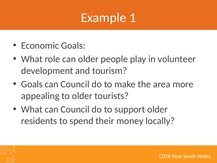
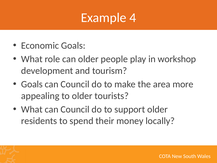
1: 1 -> 4 (133, 18)
volunteer: volunteer -> workshop (177, 59)
